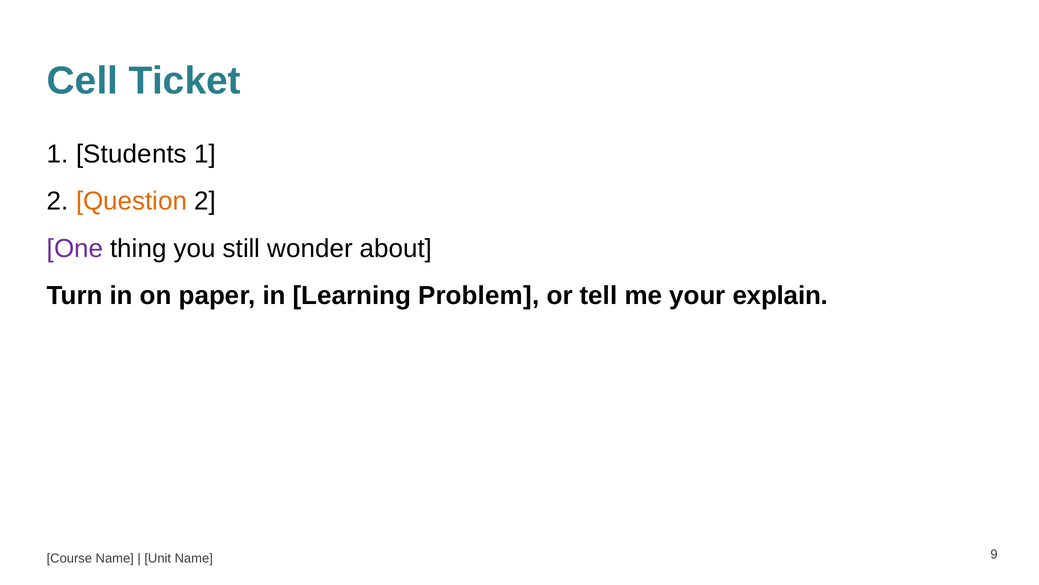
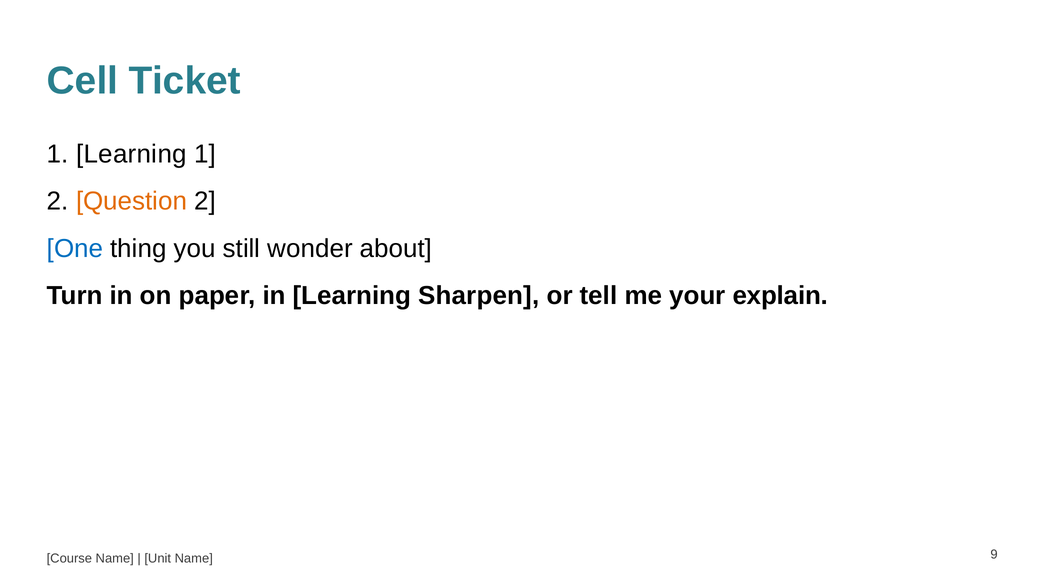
1 Students: Students -> Learning (131, 154)
One colour: purple -> blue (75, 248)
Problem: Problem -> Sharpen (479, 295)
